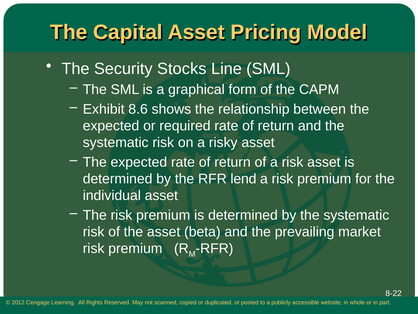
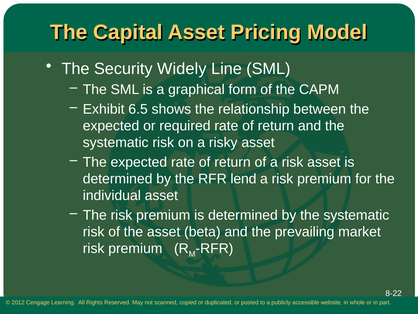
Stocks: Stocks -> Widely (182, 69)
8.6: 8.6 -> 6.5 (138, 109)
